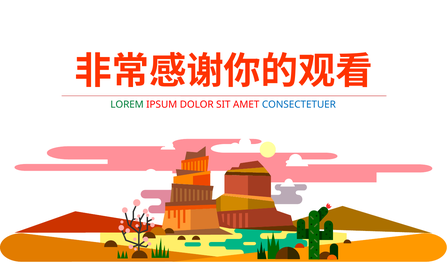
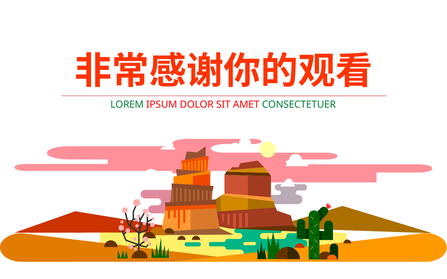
CONSECTETUER colour: blue -> green (299, 105)
